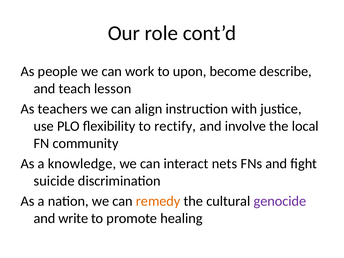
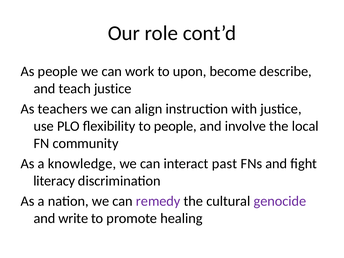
teach lesson: lesson -> justice (113, 89)
to rectify: rectify -> people (175, 126)
nets: nets -> past (224, 164)
suicide: suicide -> literacy (54, 181)
remedy colour: orange -> purple (158, 201)
